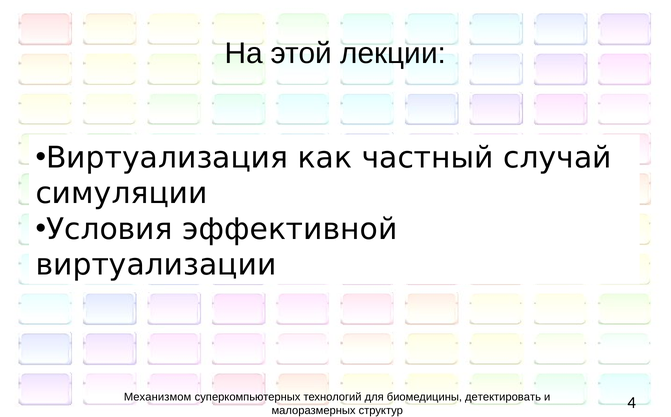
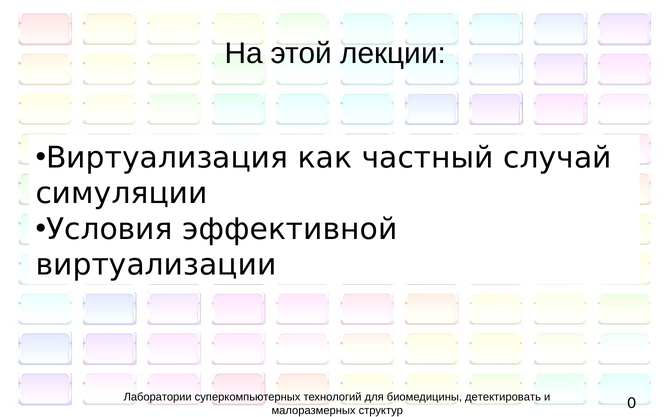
Механизмом: Механизмом -> Лаборатории (158, 398)
4: 4 -> 0 (632, 403)
